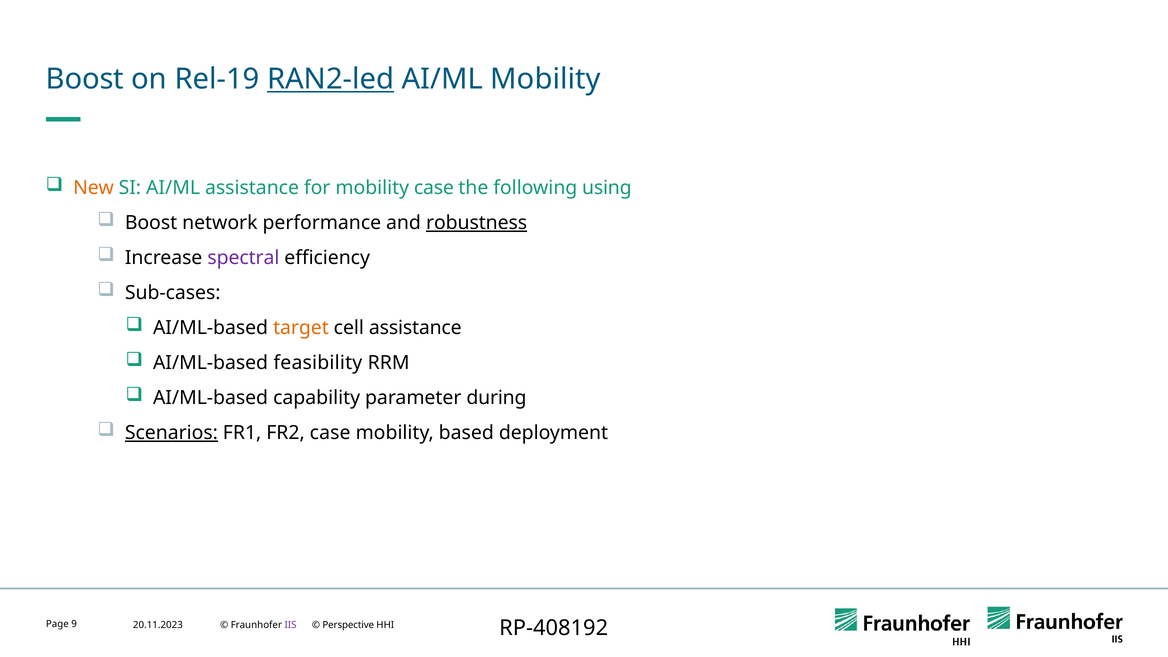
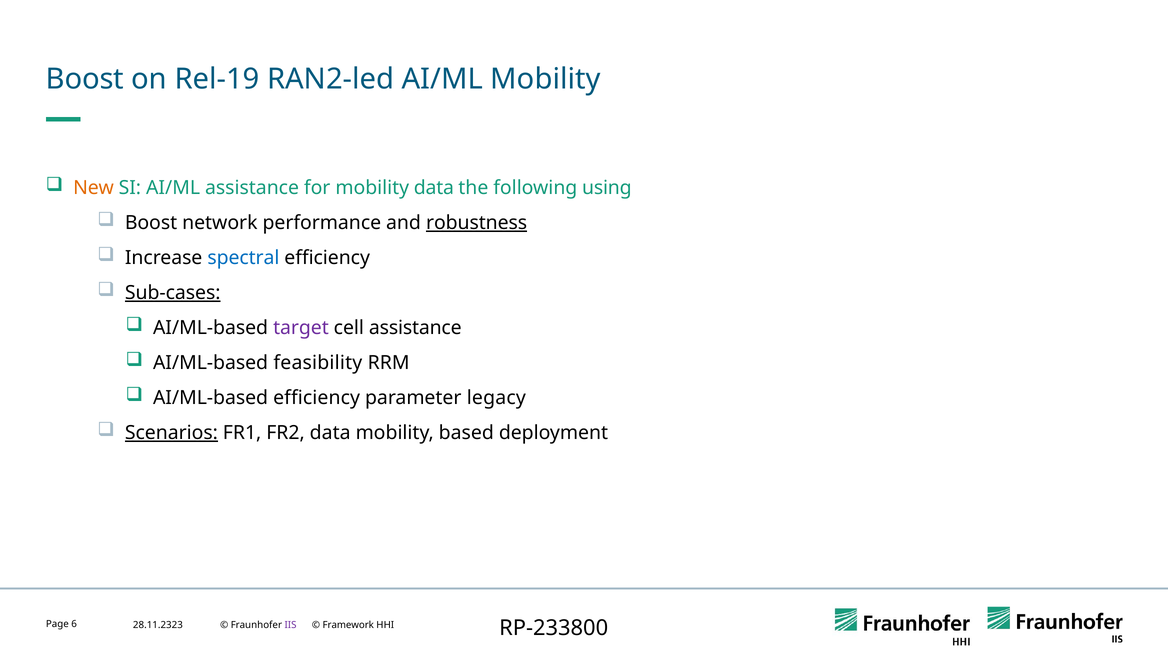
RAN2-led underline: present -> none (331, 79)
mobility case: case -> data (434, 188)
spectral colour: purple -> blue (243, 258)
Sub-cases underline: none -> present (173, 293)
target colour: orange -> purple (301, 328)
AI/ML-based capability: capability -> efficiency (317, 398)
during: during -> legacy (496, 398)
FR2 case: case -> data (330, 433)
9: 9 -> 6 (74, 624)
RP-408192: RP-408192 -> RP-233800 (554, 628)
20.11.2023: 20.11.2023 -> 28.11.2323 (158, 625)
Perspective: Perspective -> Framework (348, 625)
